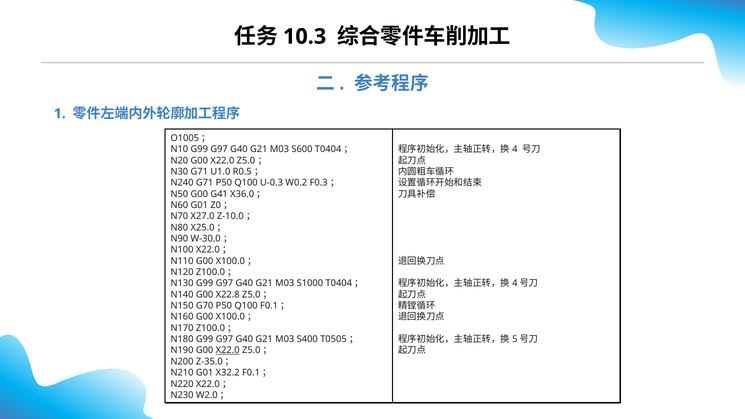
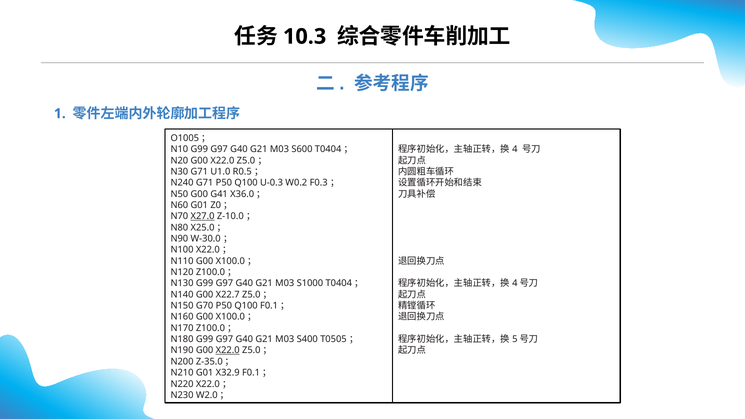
X27.0 underline: none -> present (203, 216)
X22.8: X22.8 -> X22.7 (228, 295)
X32.2: X32.2 -> X32.9 (228, 373)
